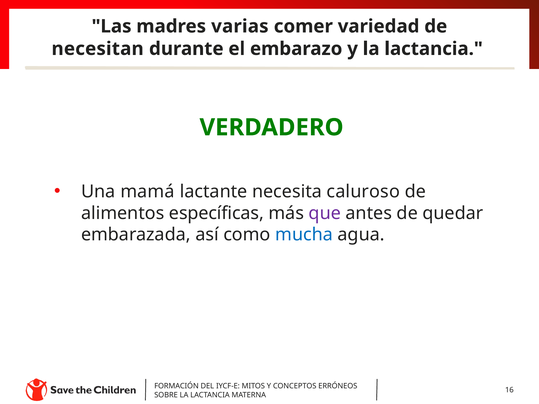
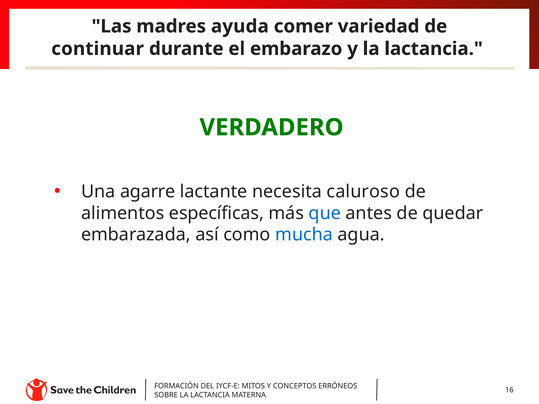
varias: varias -> ayuda (240, 26)
necesitan: necesitan -> continuar (98, 49)
mamá: mamá -> agarre (148, 192)
que colour: purple -> blue (325, 213)
